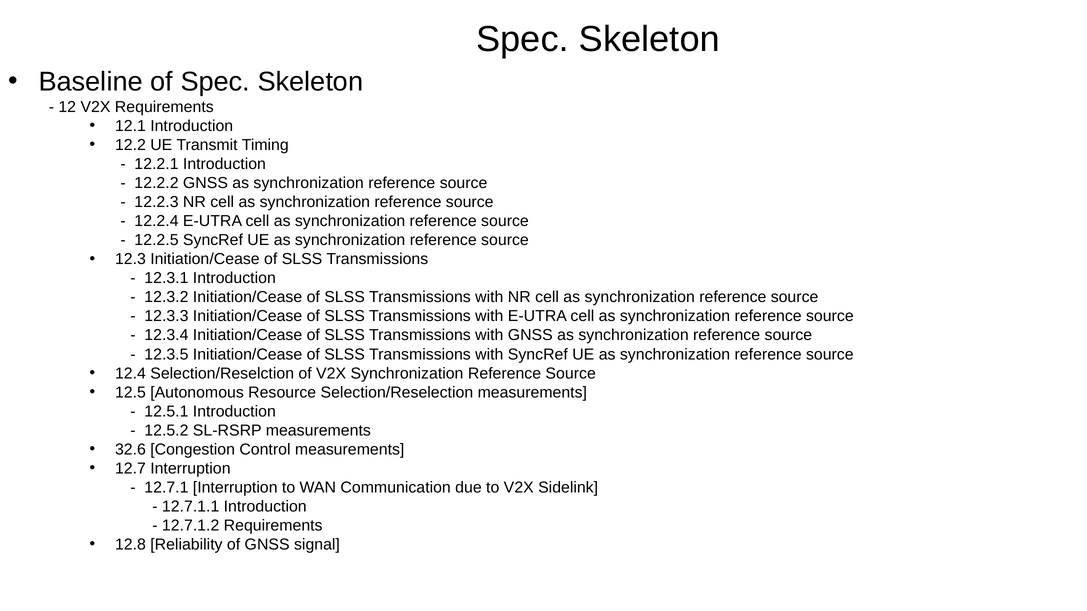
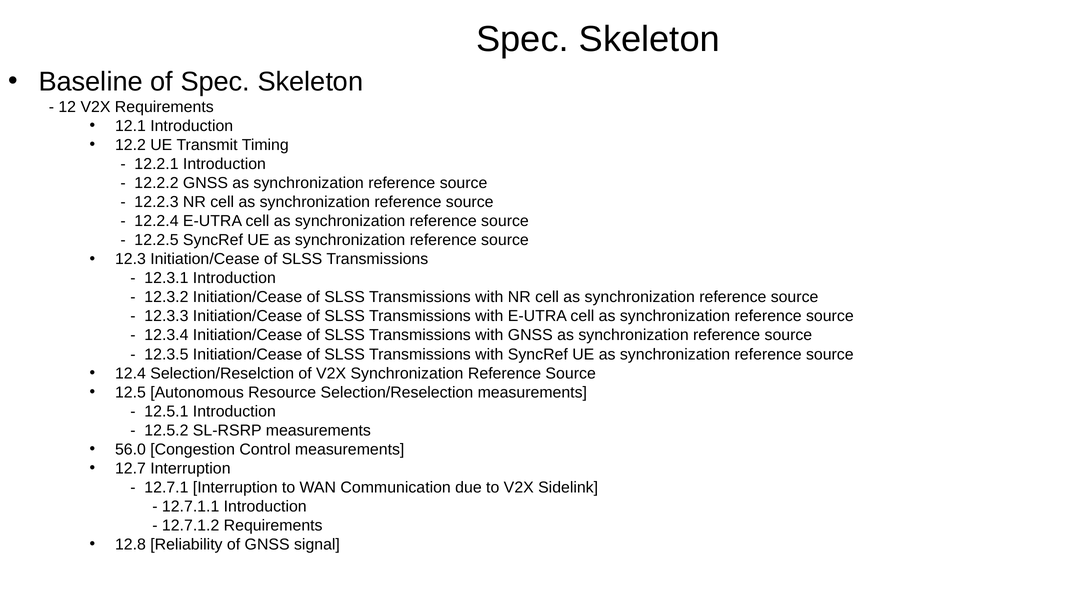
32.6: 32.6 -> 56.0 (130, 450)
